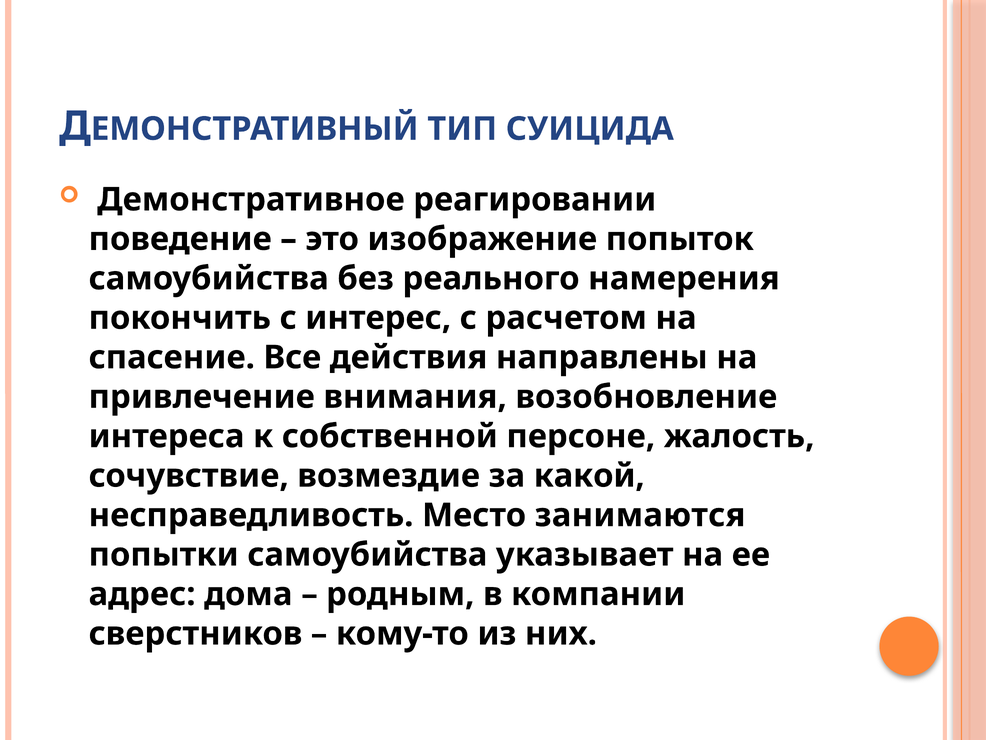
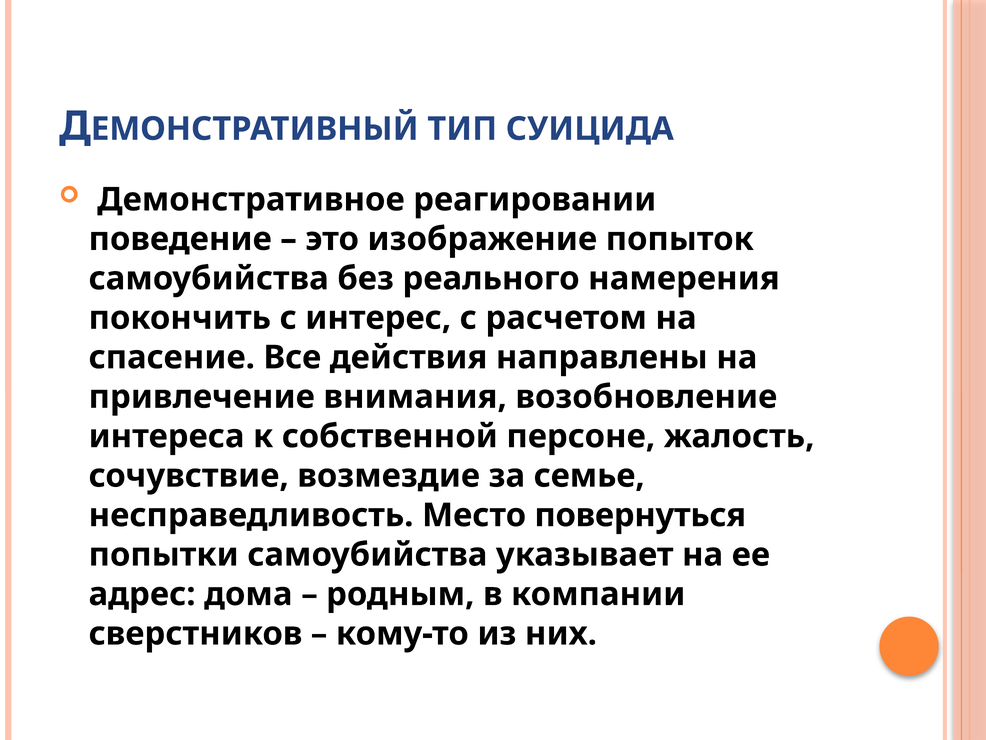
какой: какой -> семье (589, 476)
занимаются: занимаются -> повернуться (640, 515)
